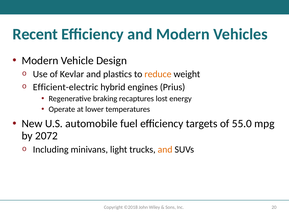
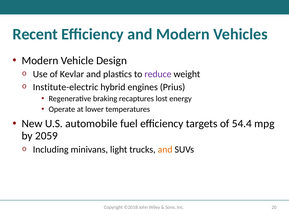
reduce colour: orange -> purple (158, 74)
Efficient-electric: Efficient-electric -> Institute-electric (66, 87)
55.0: 55.0 -> 54.4 (242, 124)
2072: 2072 -> 2059 (47, 136)
